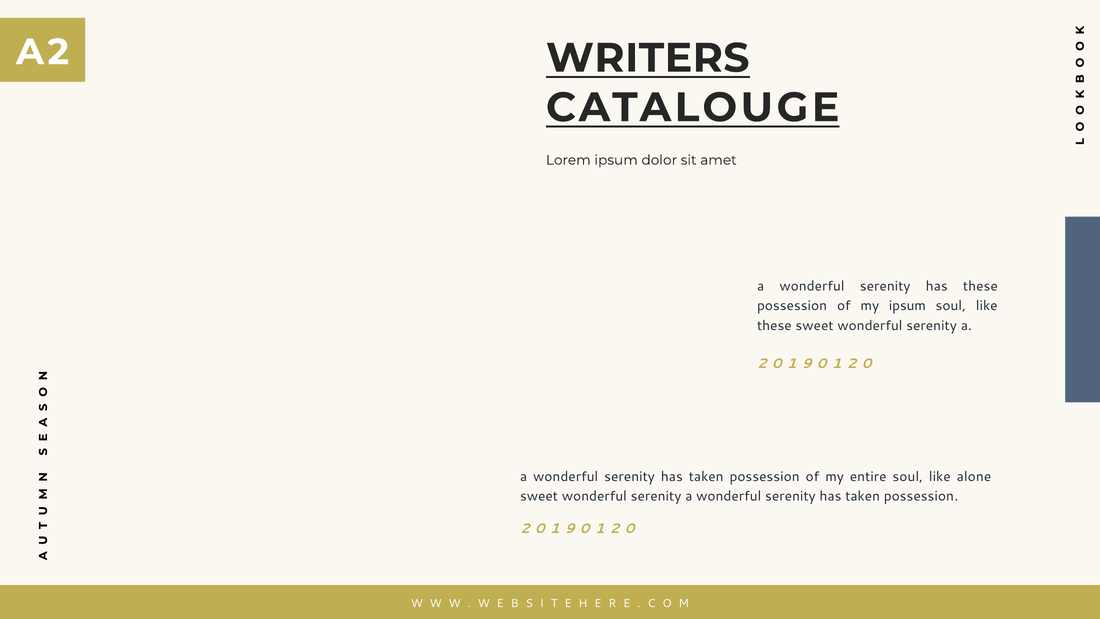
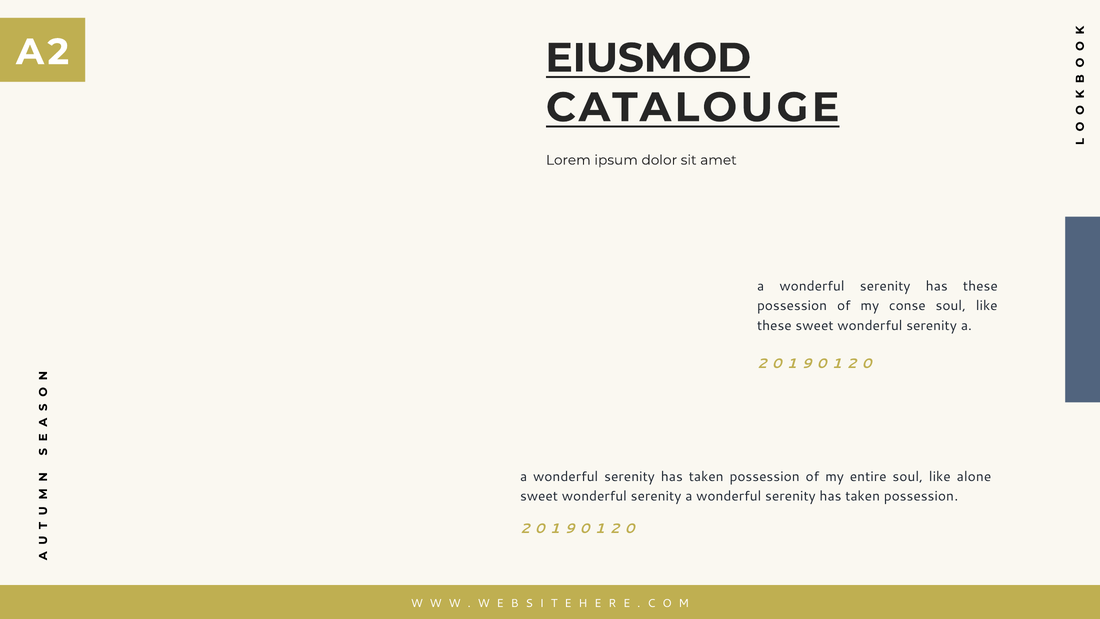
WRITERS: WRITERS -> EIUSMOD (648, 58)
my ipsum: ipsum -> conse (907, 306)
